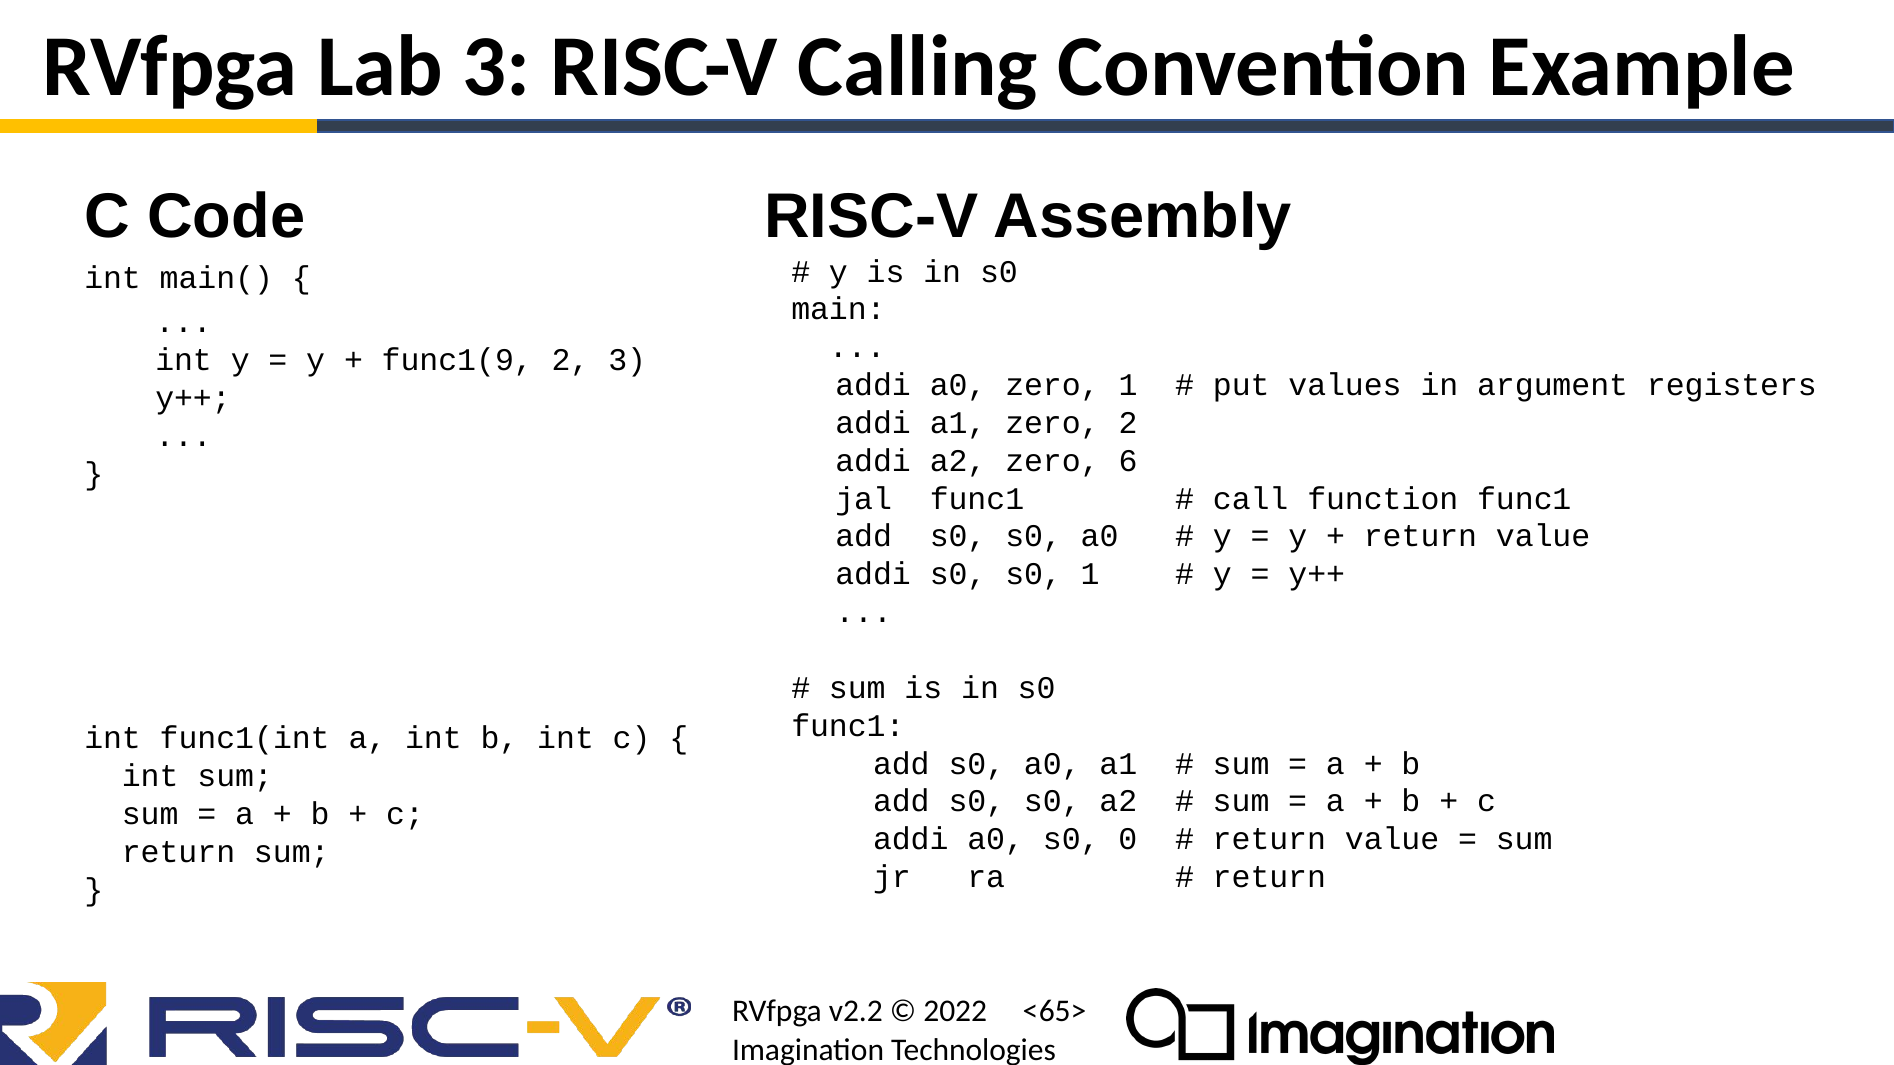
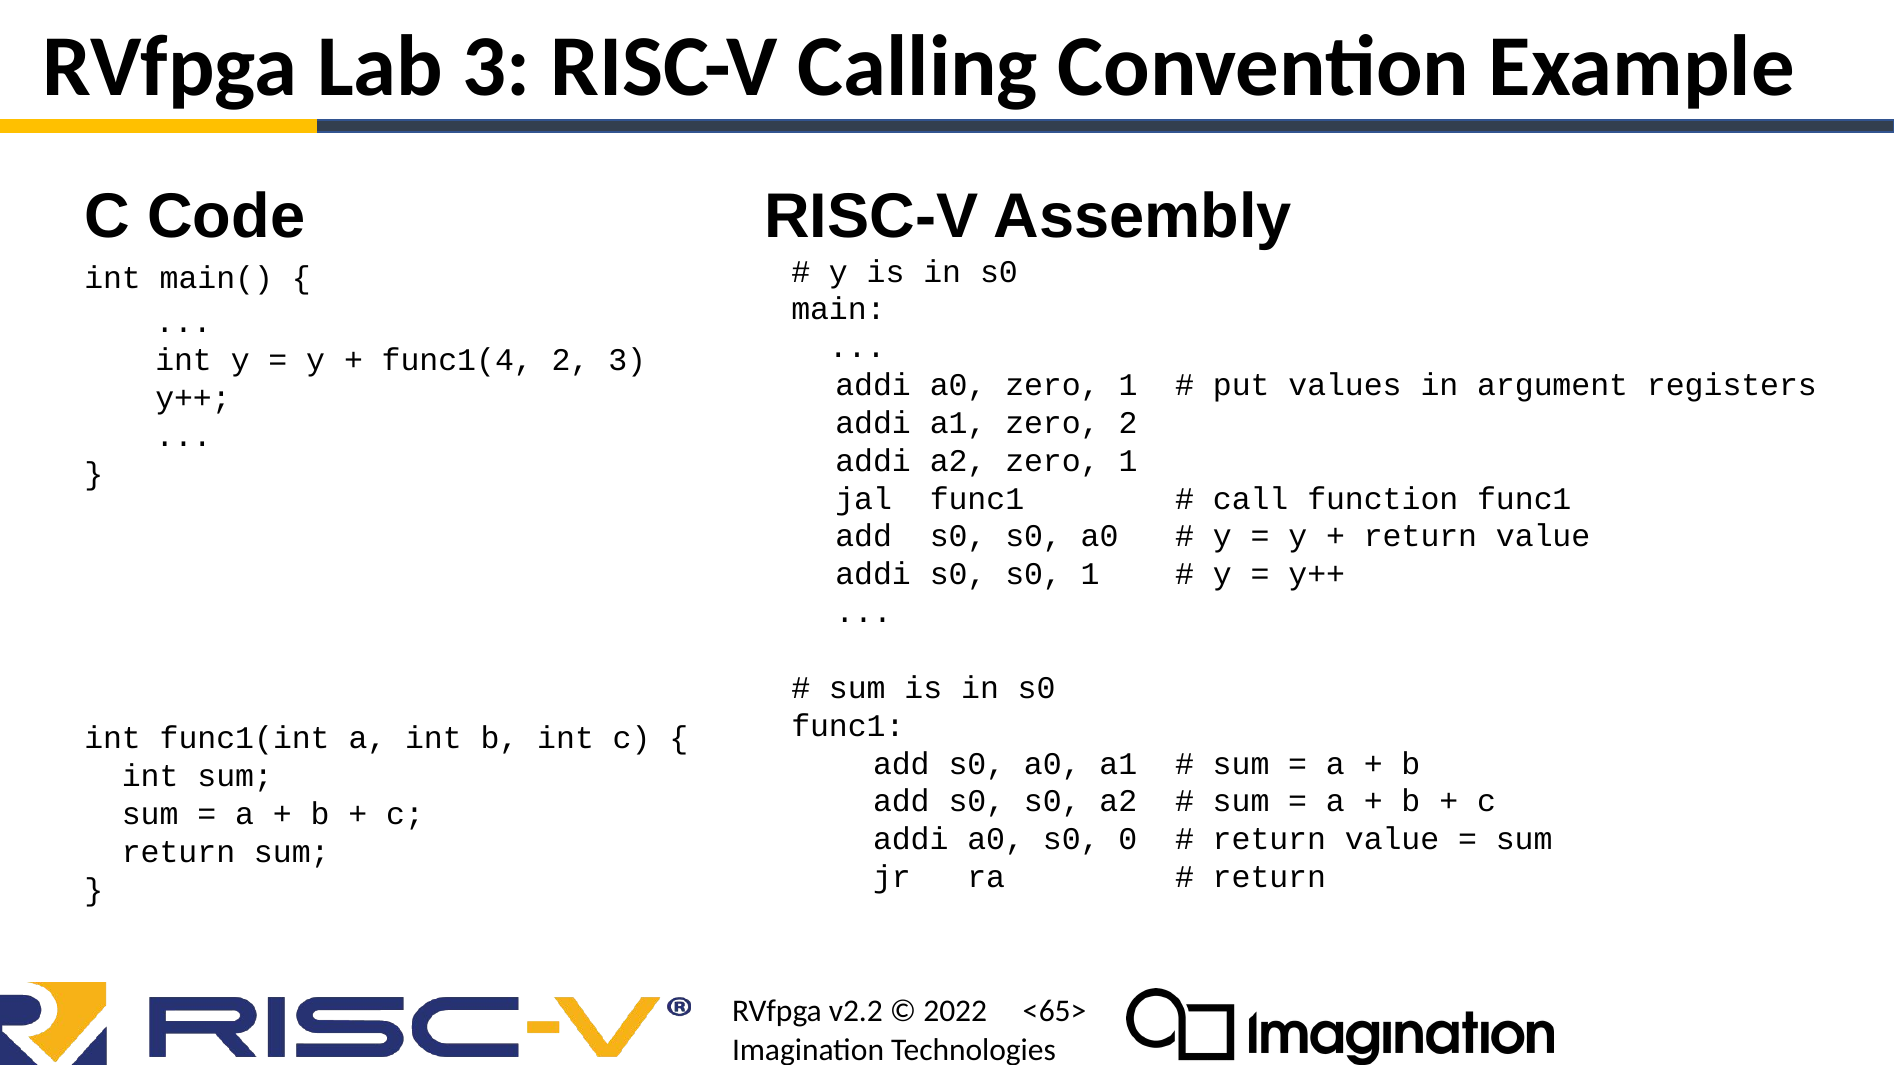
func1(9: func1(9 -> func1(4 (457, 360)
a2 zero 6: 6 -> 1 (1128, 461)
